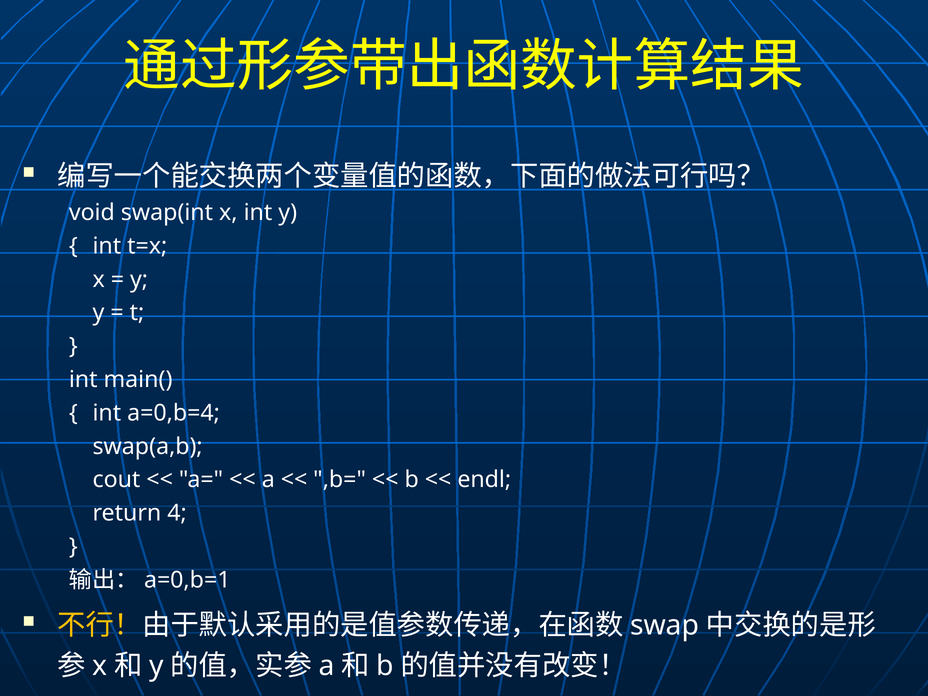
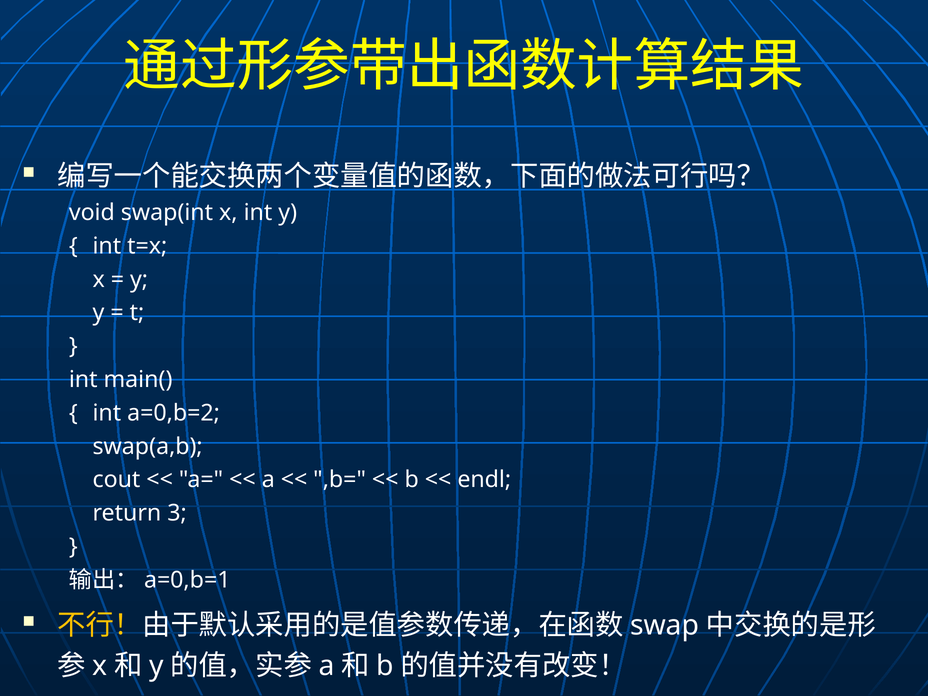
a=0,b=4: a=0,b=4 -> a=0,b=2 (174, 413)
4: 4 -> 3 (177, 513)
